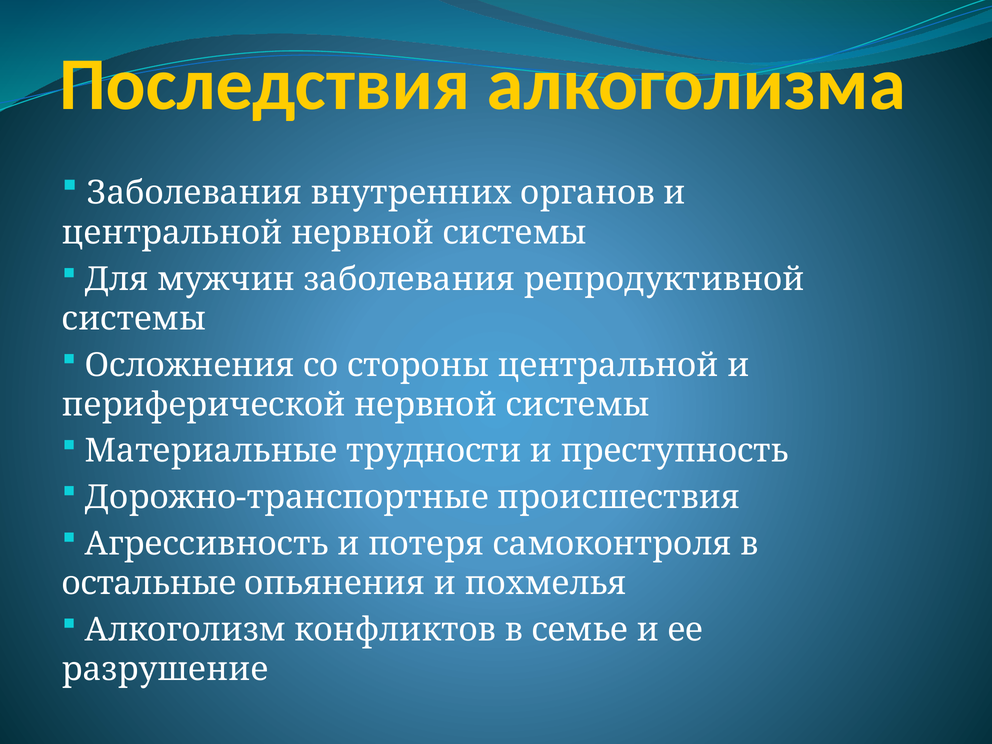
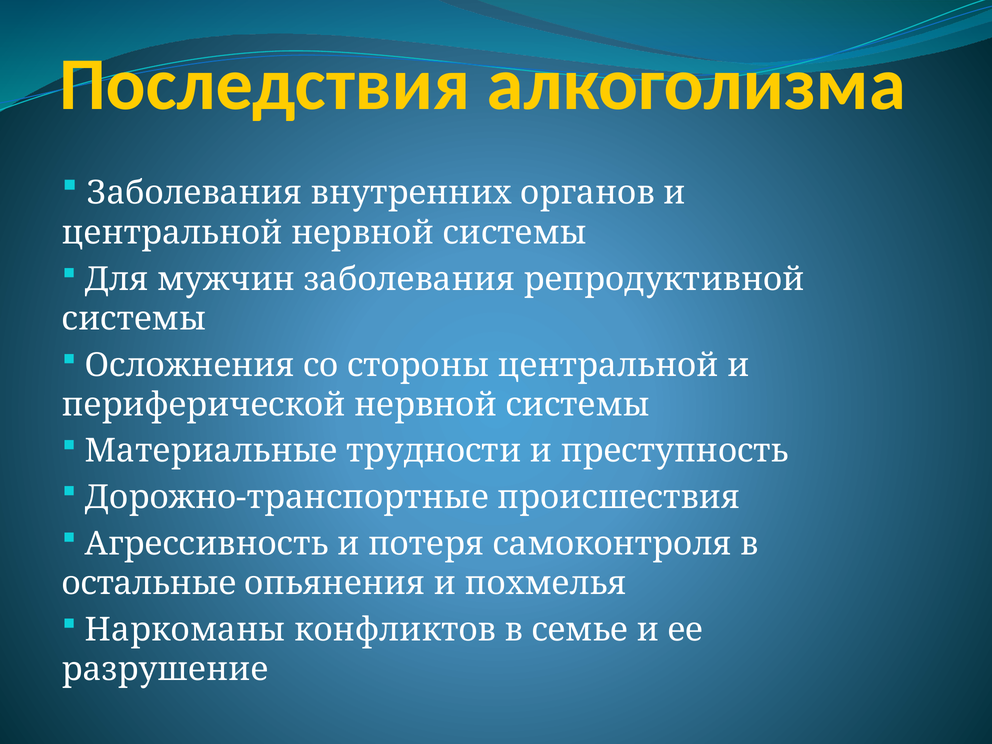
Алкоголизм: Алкоголизм -> Наркоманы (185, 630)
